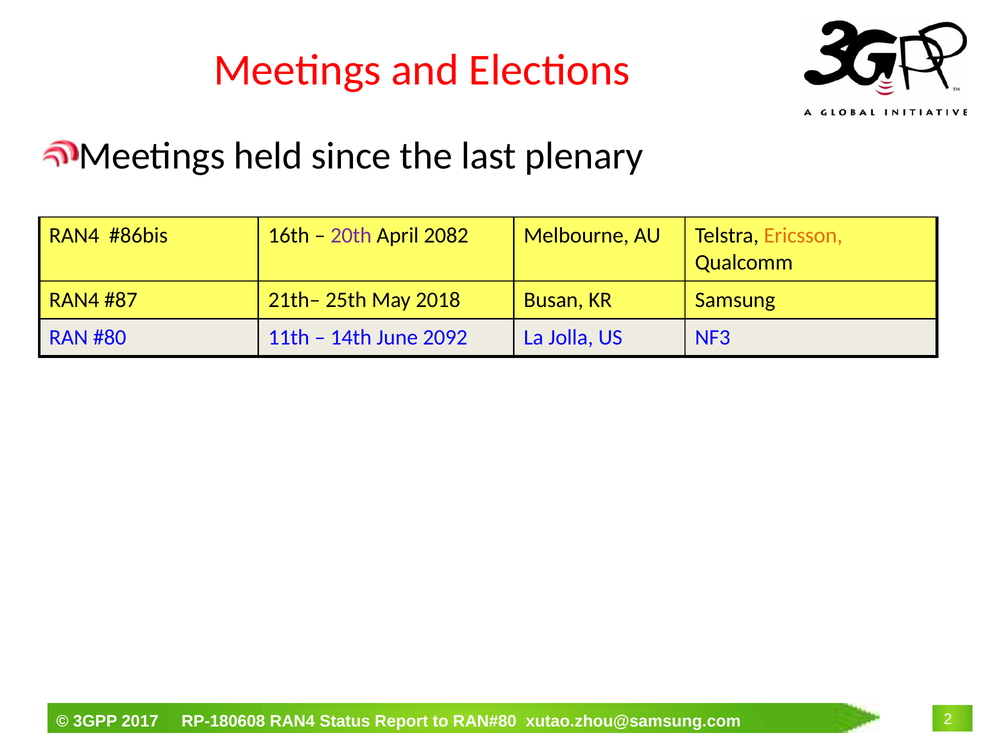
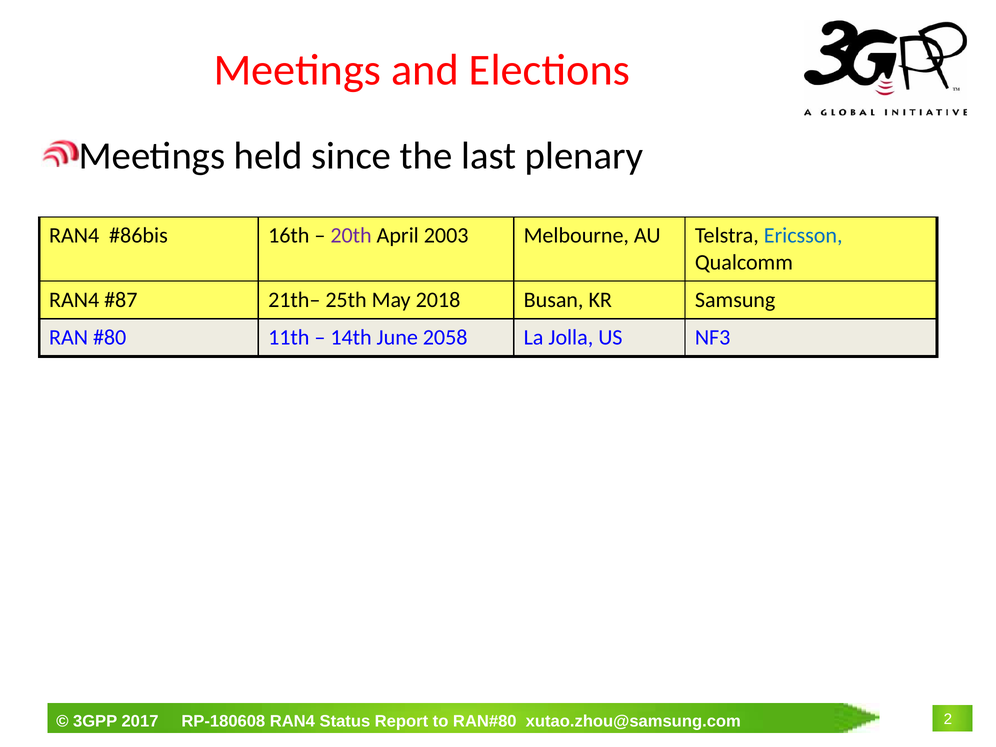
2082: 2082 -> 2003 (446, 236)
Ericsson colour: orange -> blue (803, 236)
2092: 2092 -> 2058 (445, 338)
